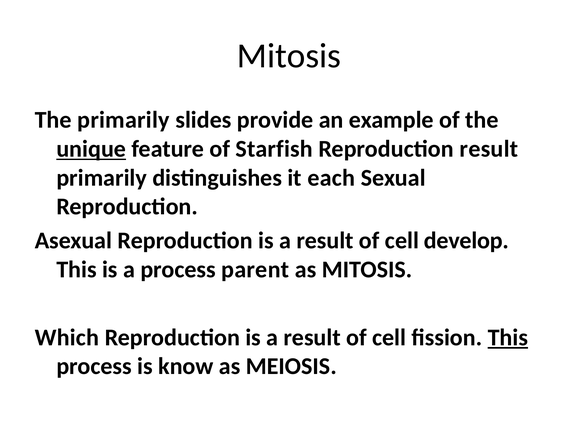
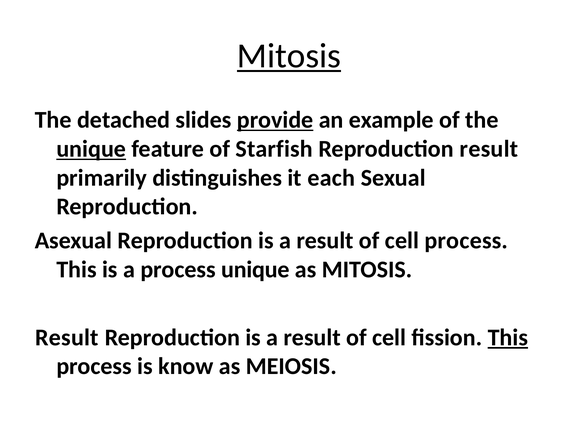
Mitosis underline: none -> present (289, 56)
The primarily: primarily -> detached (124, 120)
provide underline: none -> present (275, 120)
cell develop: develop -> process (466, 241)
process parent: parent -> unique (255, 270)
Which: Which -> Result (67, 338)
